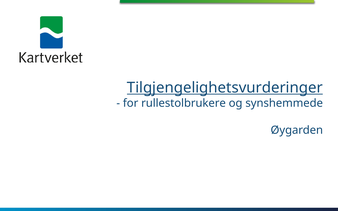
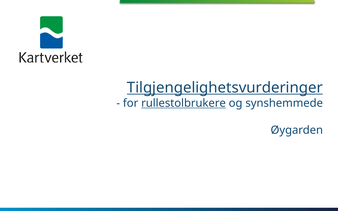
rullestolbrukere underline: none -> present (184, 103)
